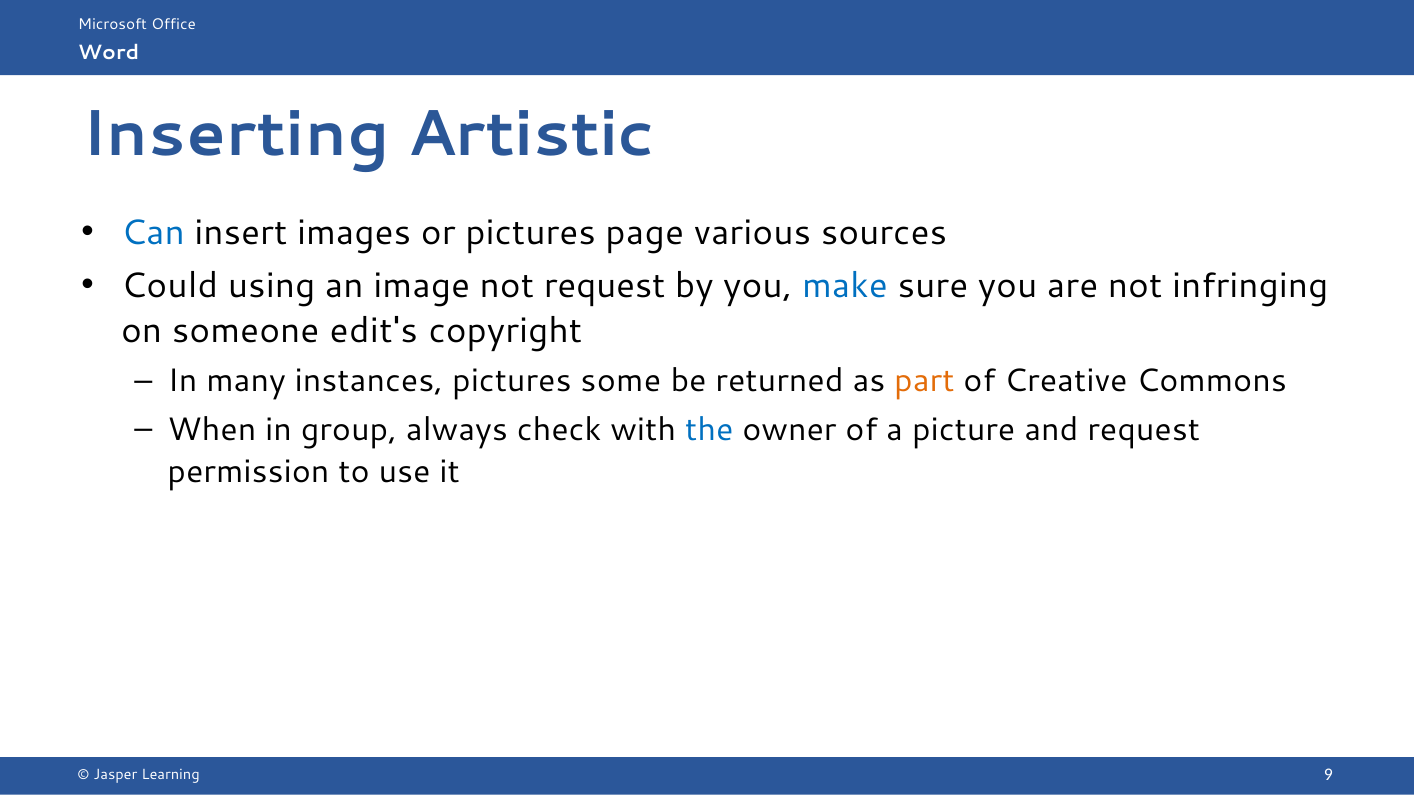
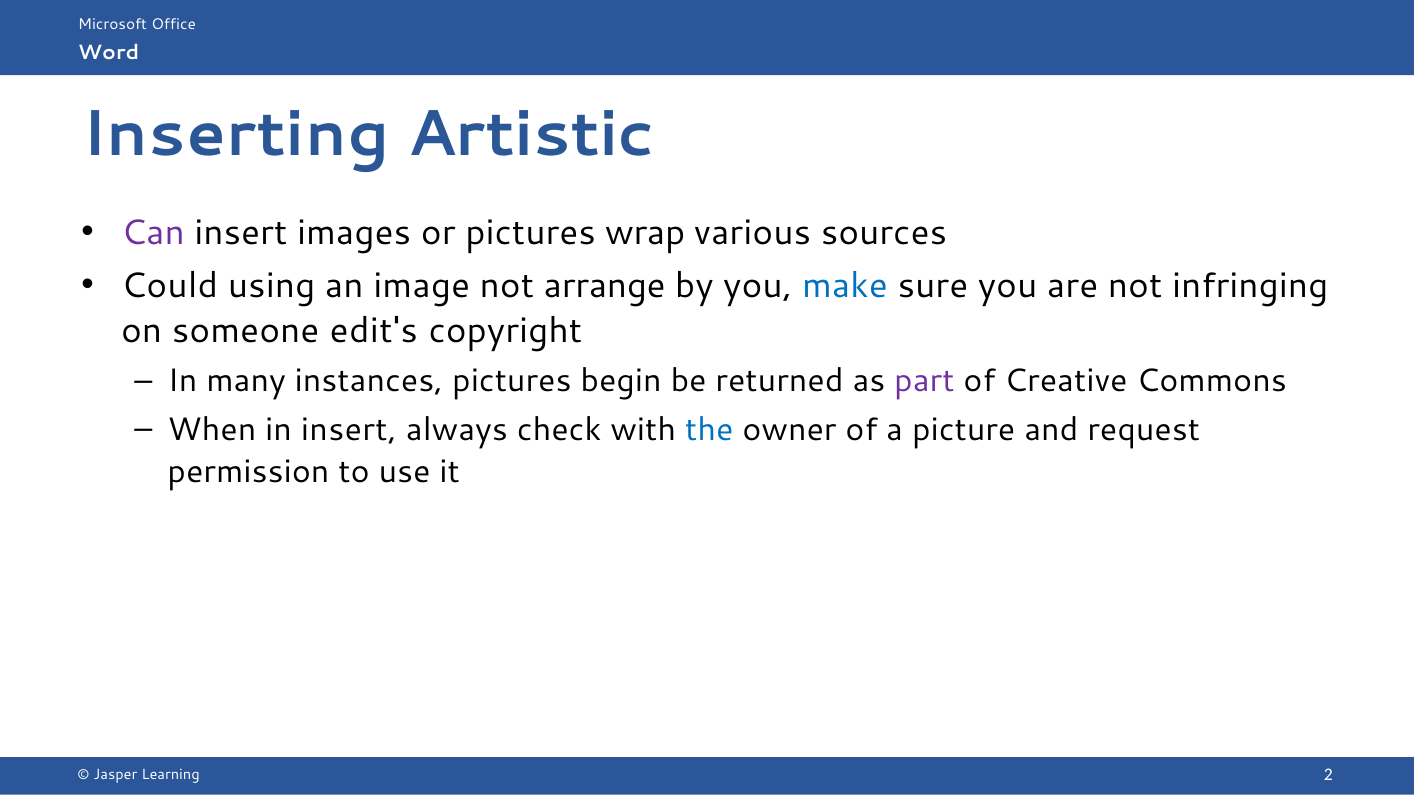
Can colour: blue -> purple (153, 233)
page: page -> wrap (645, 233)
not request: request -> arrange (605, 286)
some: some -> begin (621, 381)
part colour: orange -> purple (924, 381)
in group: group -> insert (349, 430)
9: 9 -> 2 (1328, 775)
